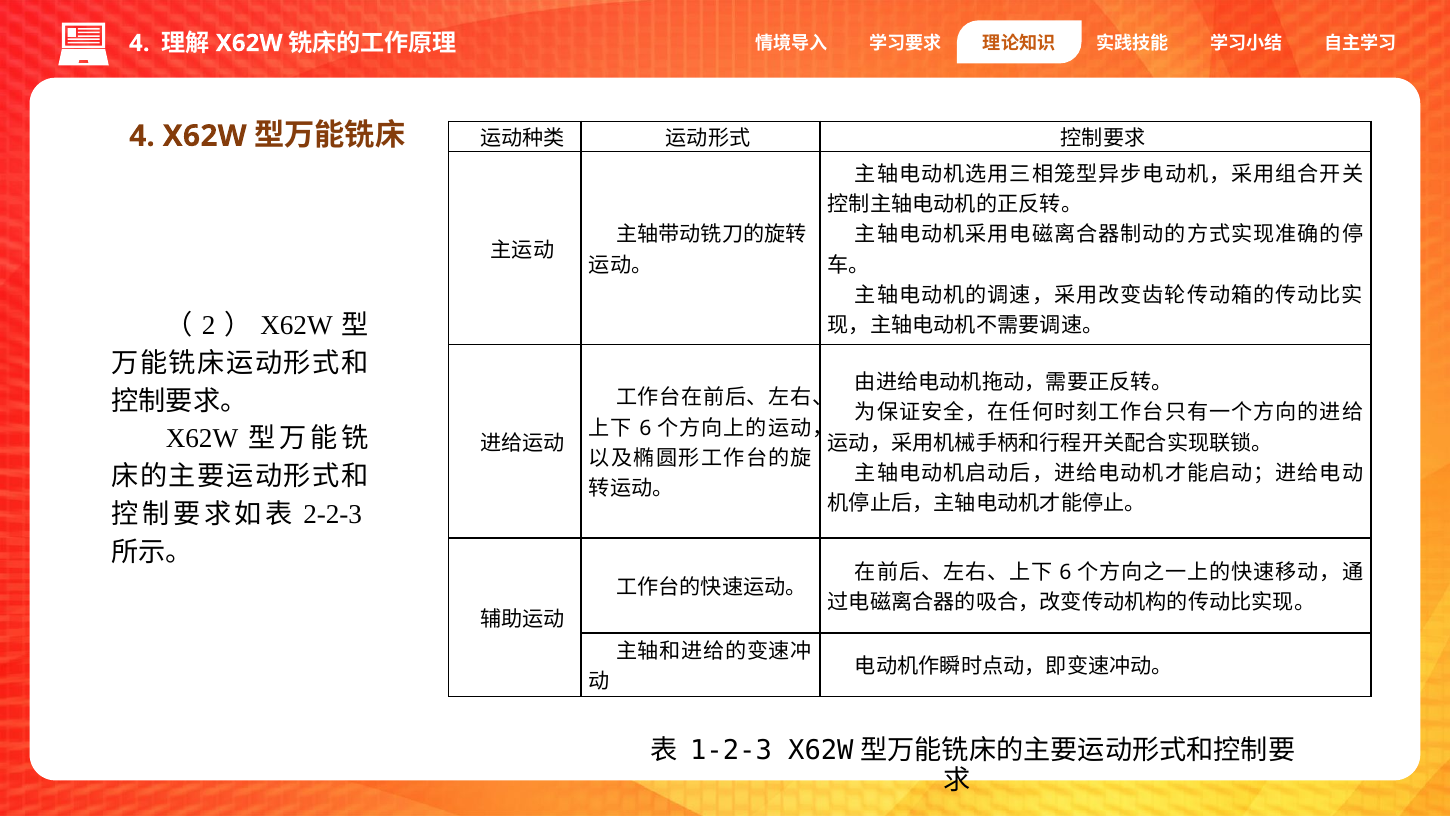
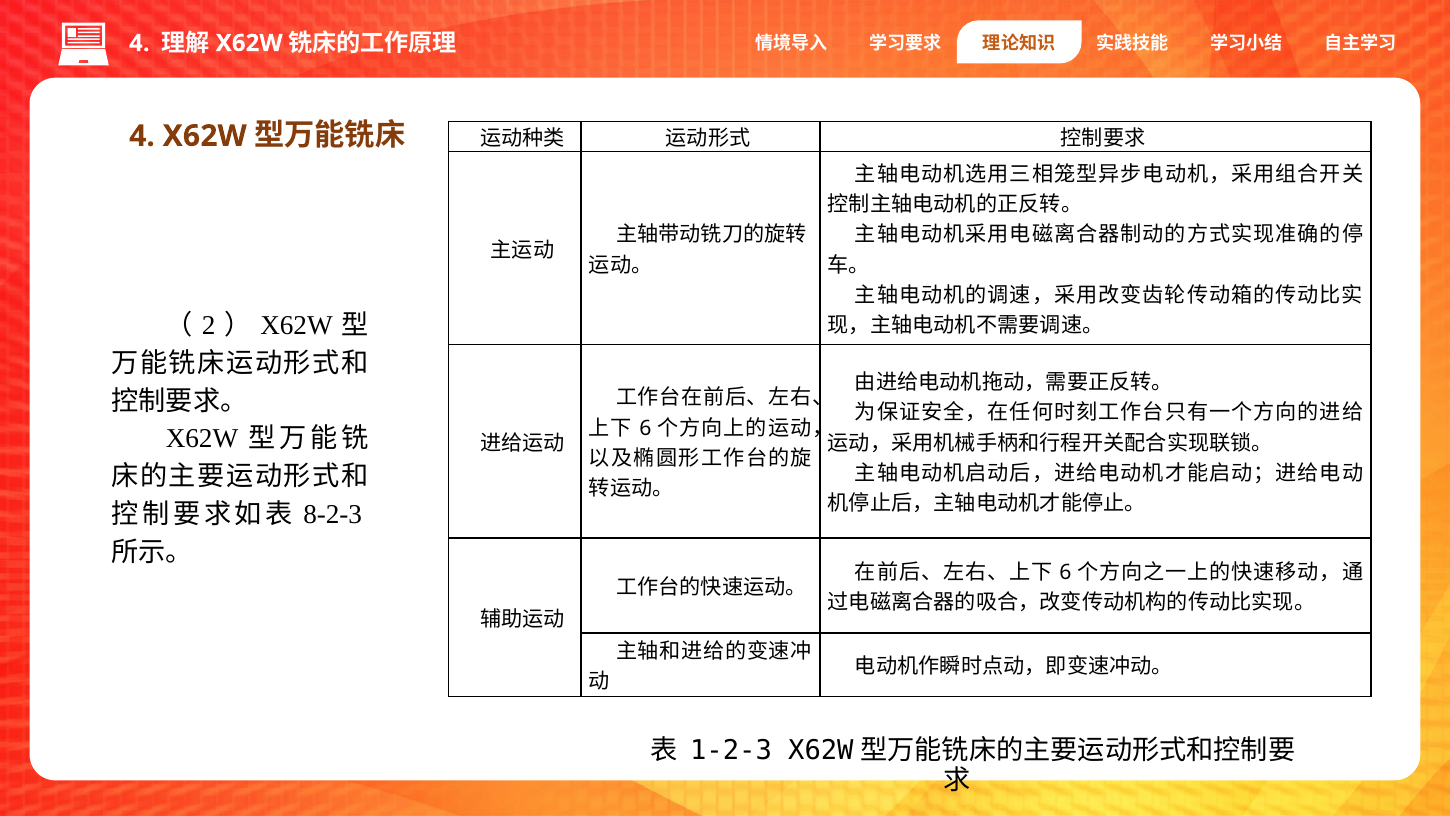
2-2-3: 2-2-3 -> 8-2-3 (333, 514)
